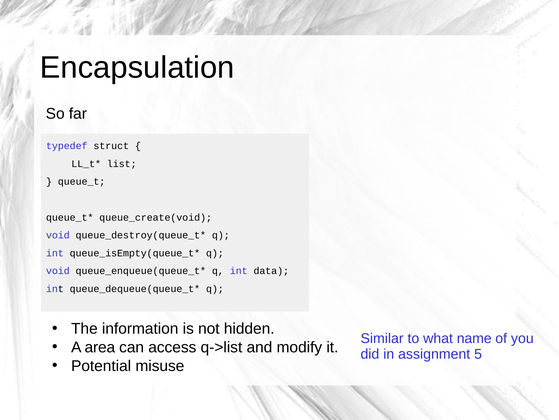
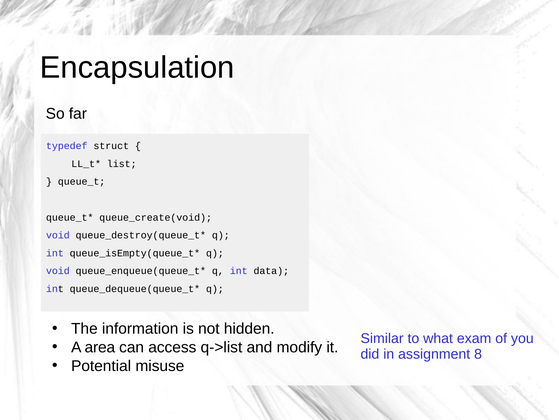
name: name -> exam (474, 338)
5: 5 -> 8 (478, 354)
